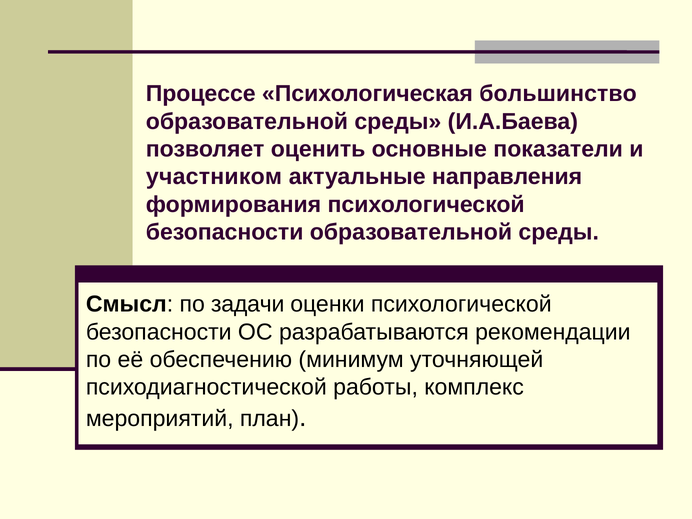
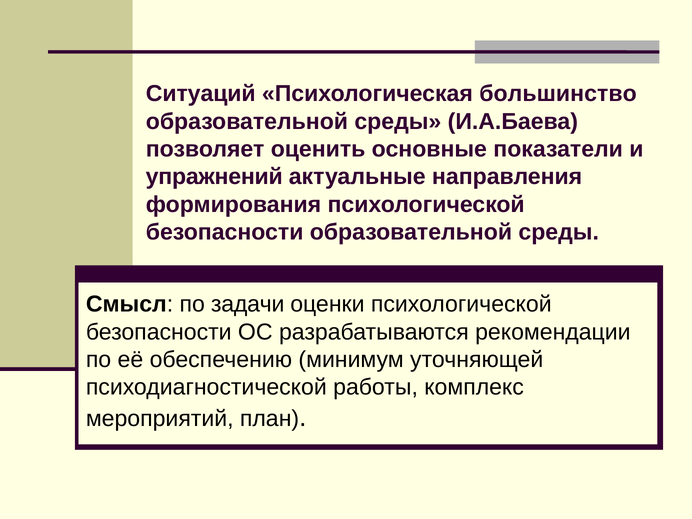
Процессе: Процессе -> Ситуаций (201, 94)
участником: участником -> упражнений (214, 177)
